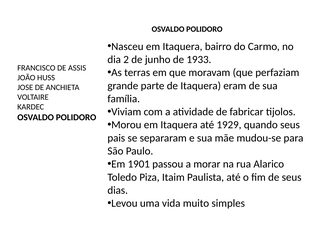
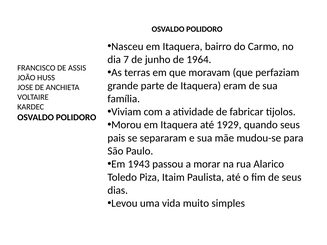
2: 2 -> 7 (126, 60)
1933: 1933 -> 1964 (199, 60)
1901: 1901 -> 1943 (139, 164)
